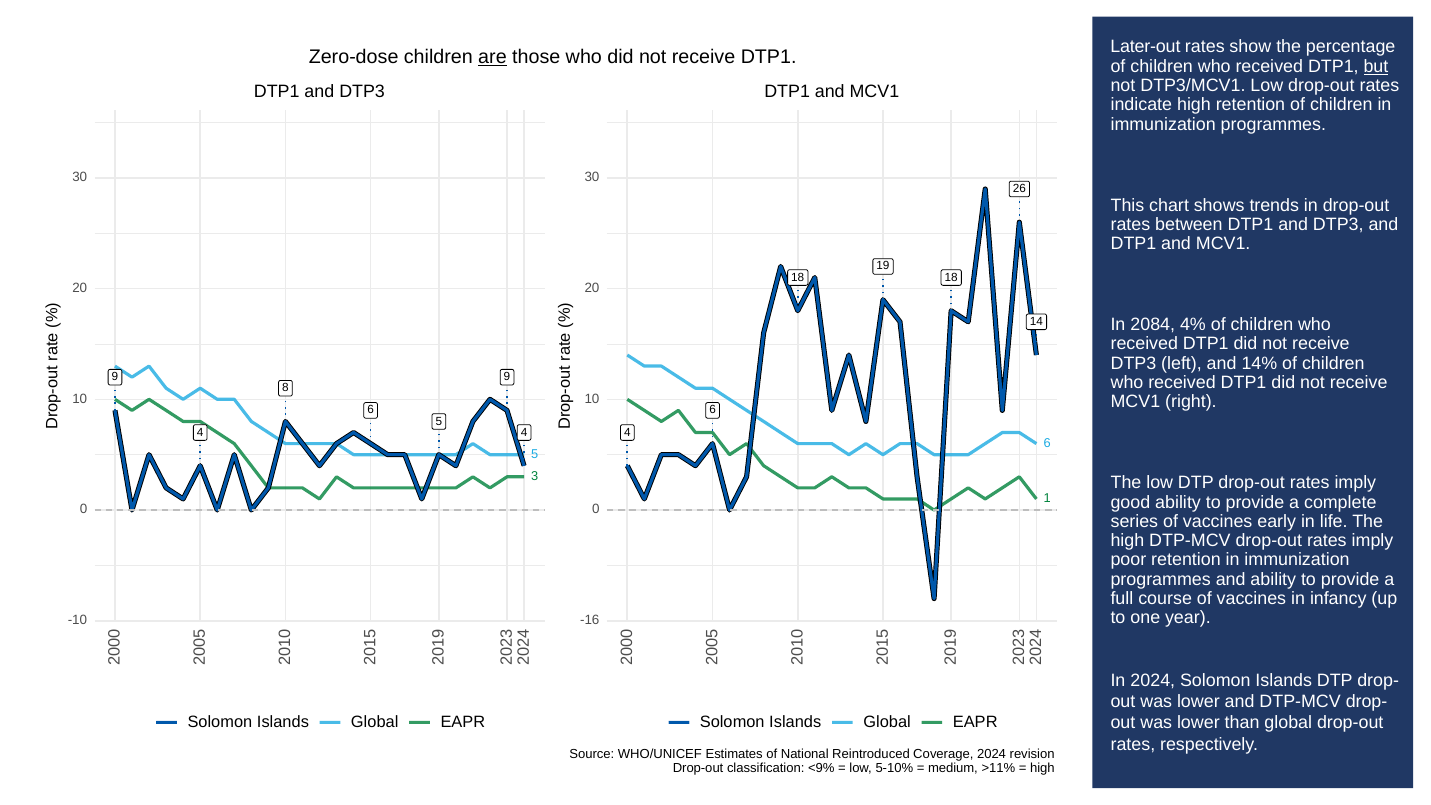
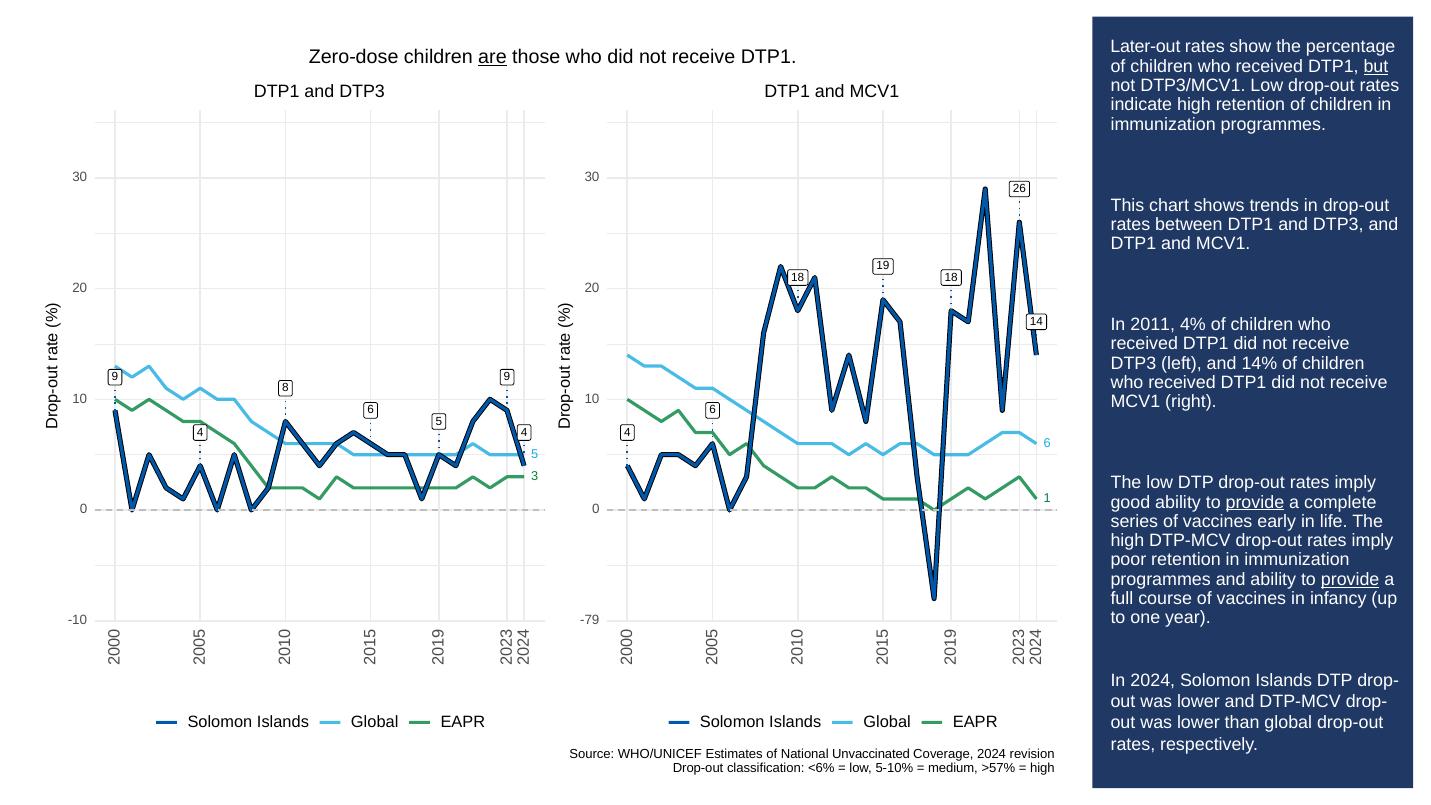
2084: 2084 -> 2011 (1153, 325)
provide underline: none -> present (1255, 502)
provide underline: none -> present (1350, 579)
-16: -16 -> -79 (590, 620)
Reintroduced: Reintroduced -> Unvaccinated (871, 754)
<9%: <9% -> <6% (821, 769)
>11%: >11% -> >57% (998, 769)
